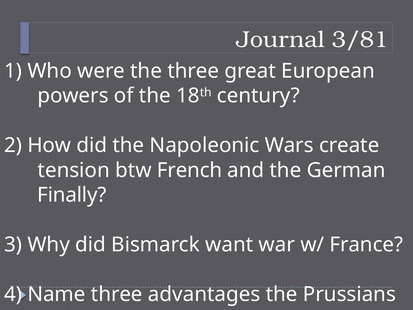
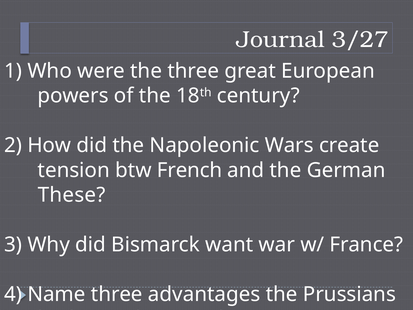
3/81: 3/81 -> 3/27 (360, 39)
Finally: Finally -> These (72, 195)
